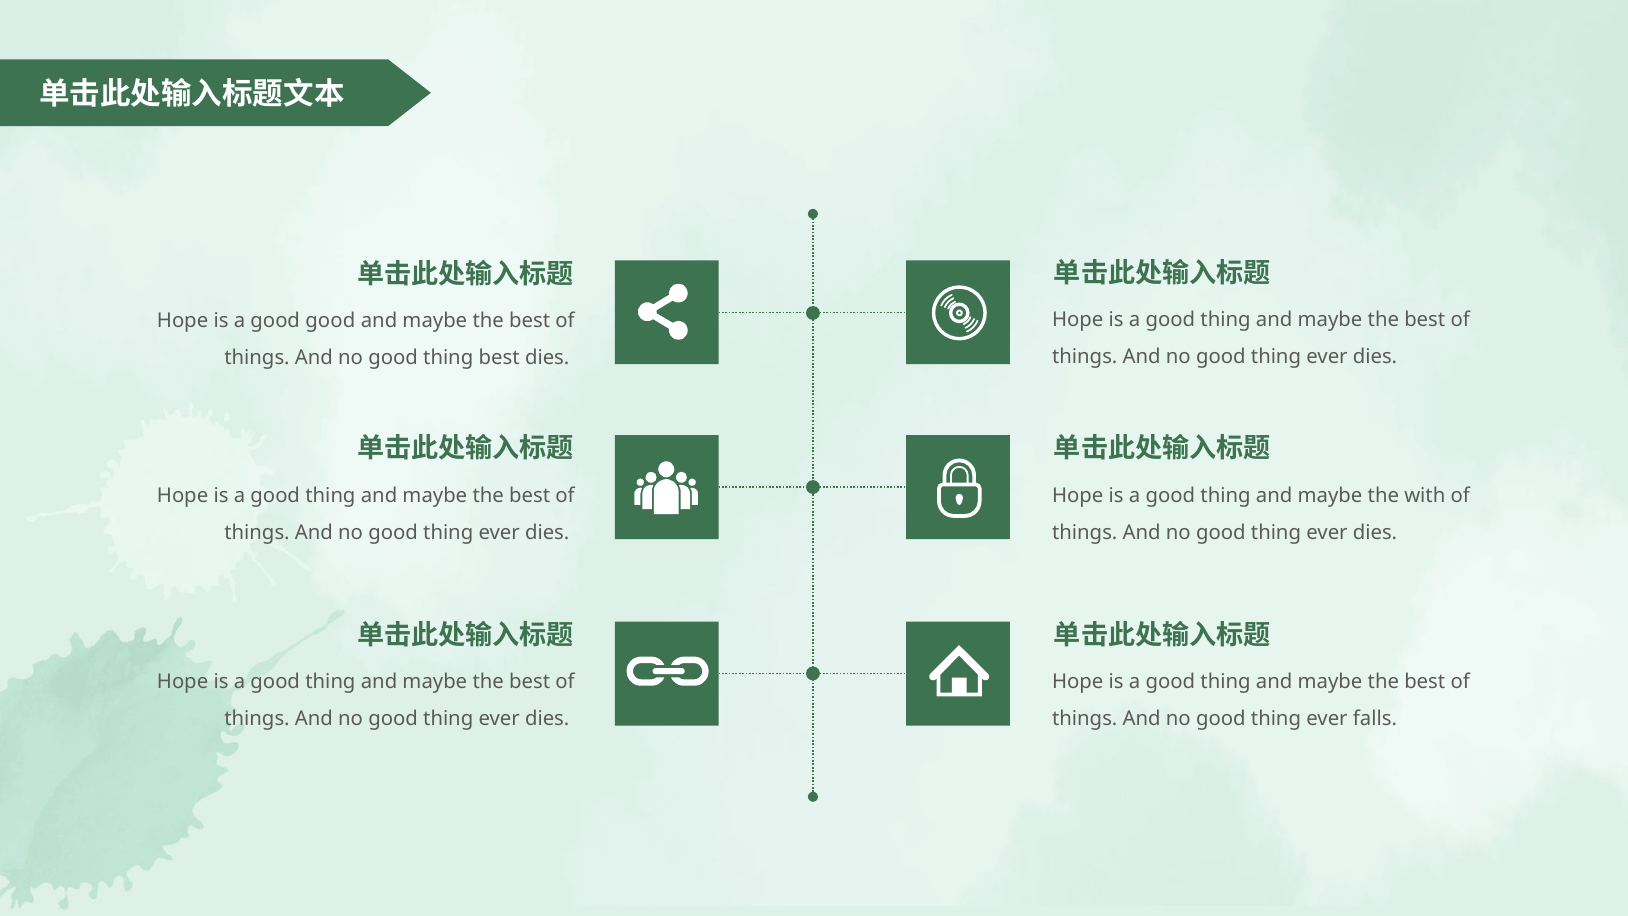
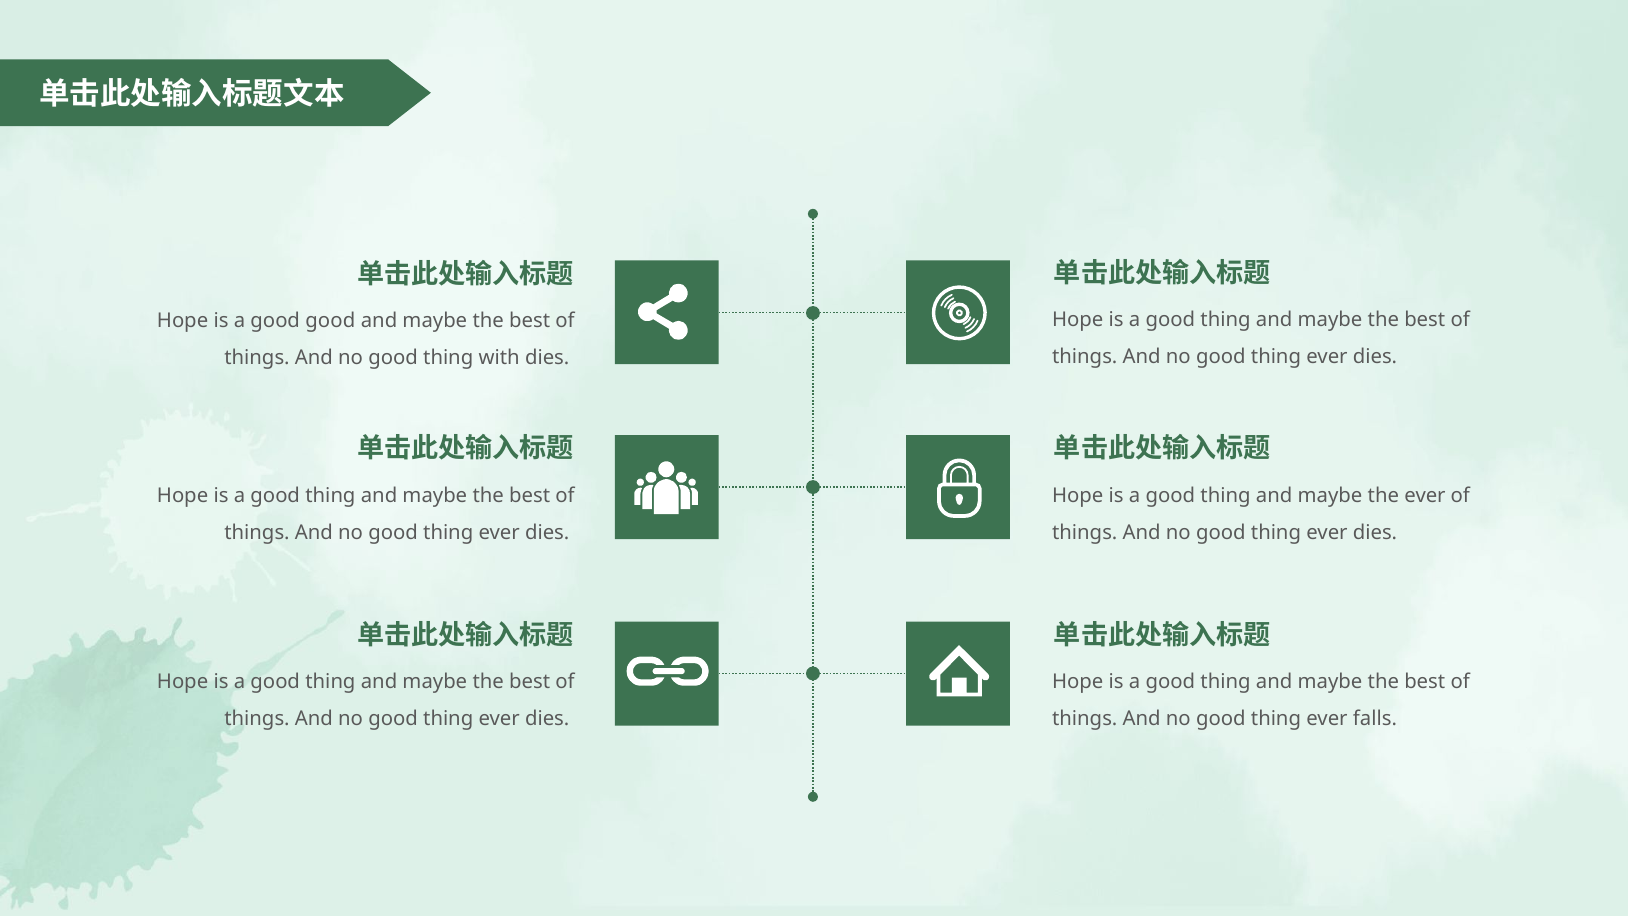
thing best: best -> with (499, 358)
the with: with -> ever (1425, 496)
